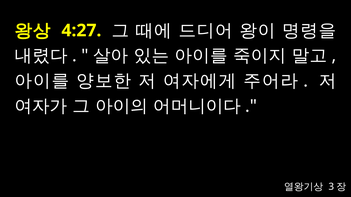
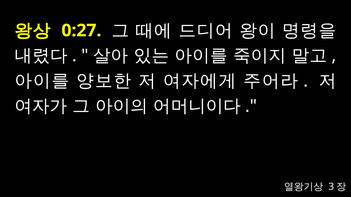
4:27: 4:27 -> 0:27 (81, 31)
